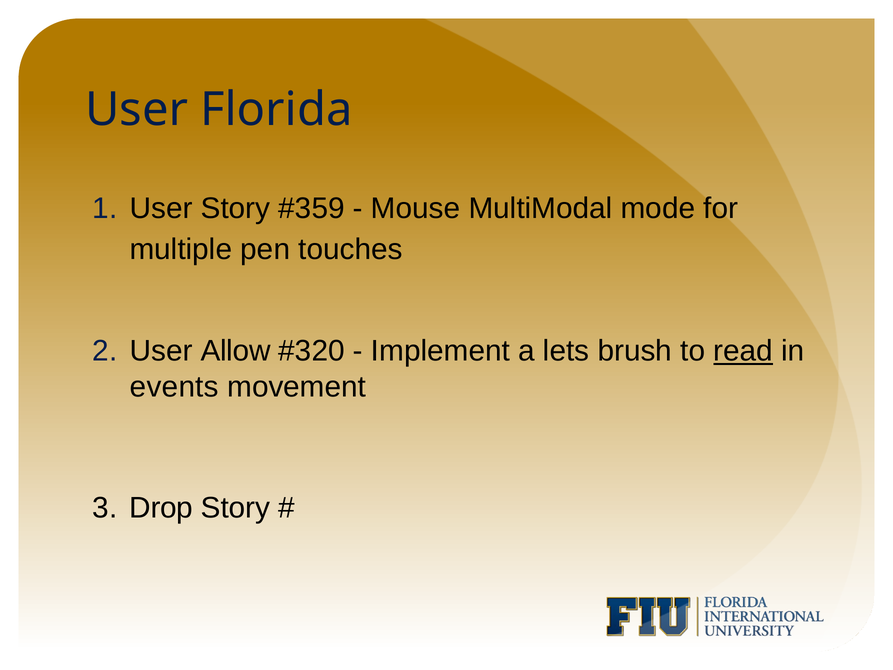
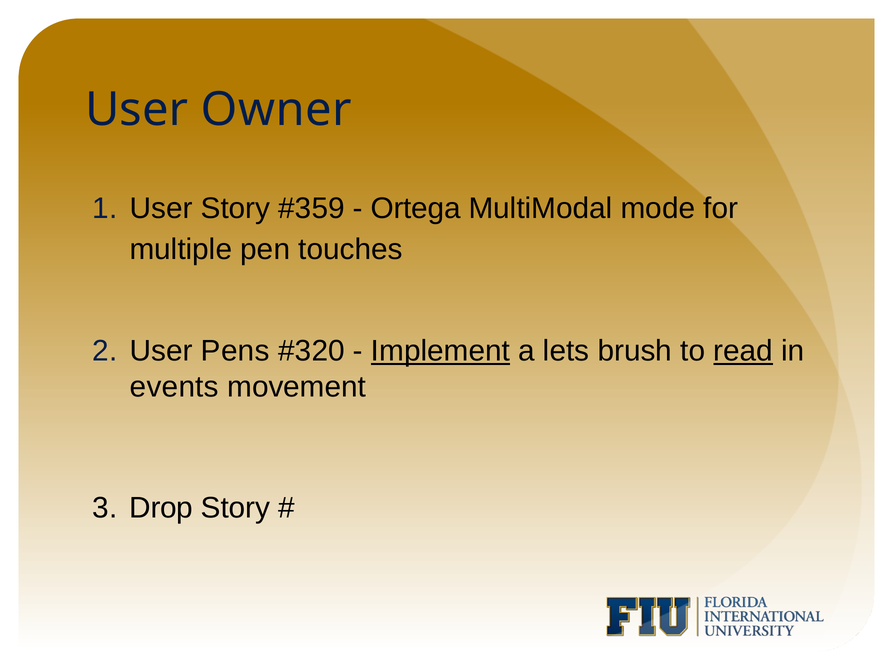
Florida: Florida -> Owner (276, 110)
Mouse: Mouse -> Ortega (416, 208)
Allow: Allow -> Pens (235, 351)
Implement underline: none -> present (440, 351)
